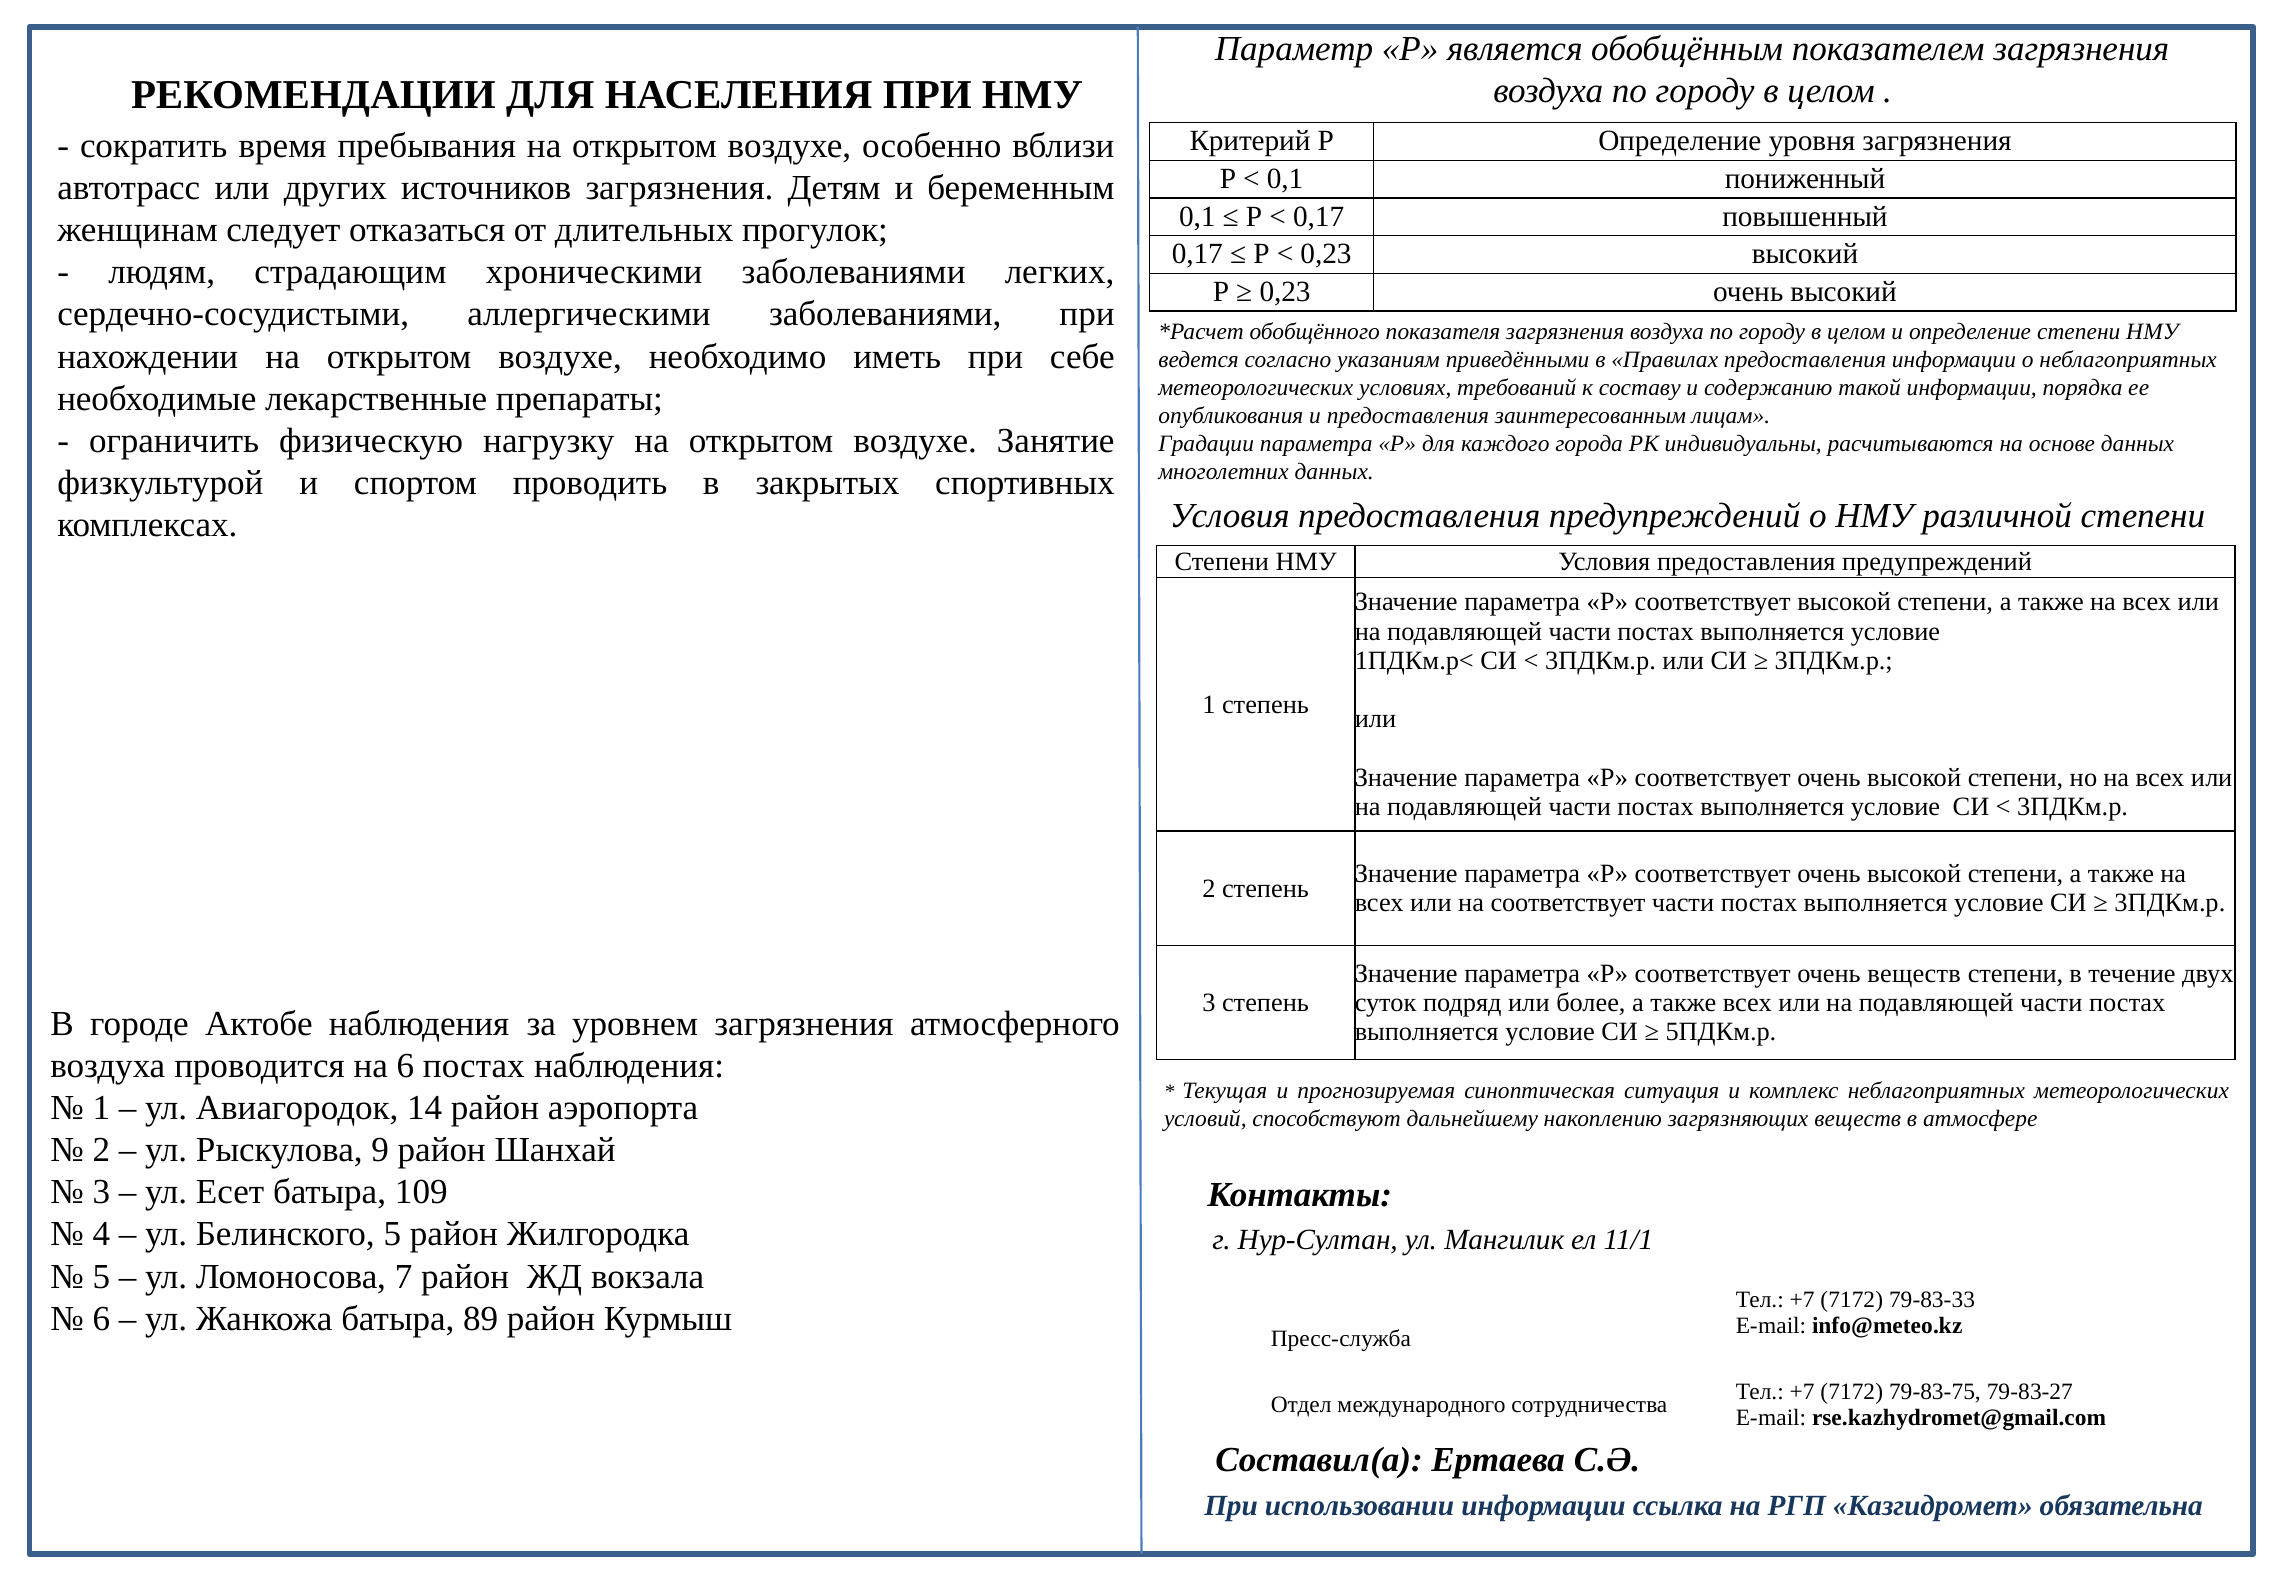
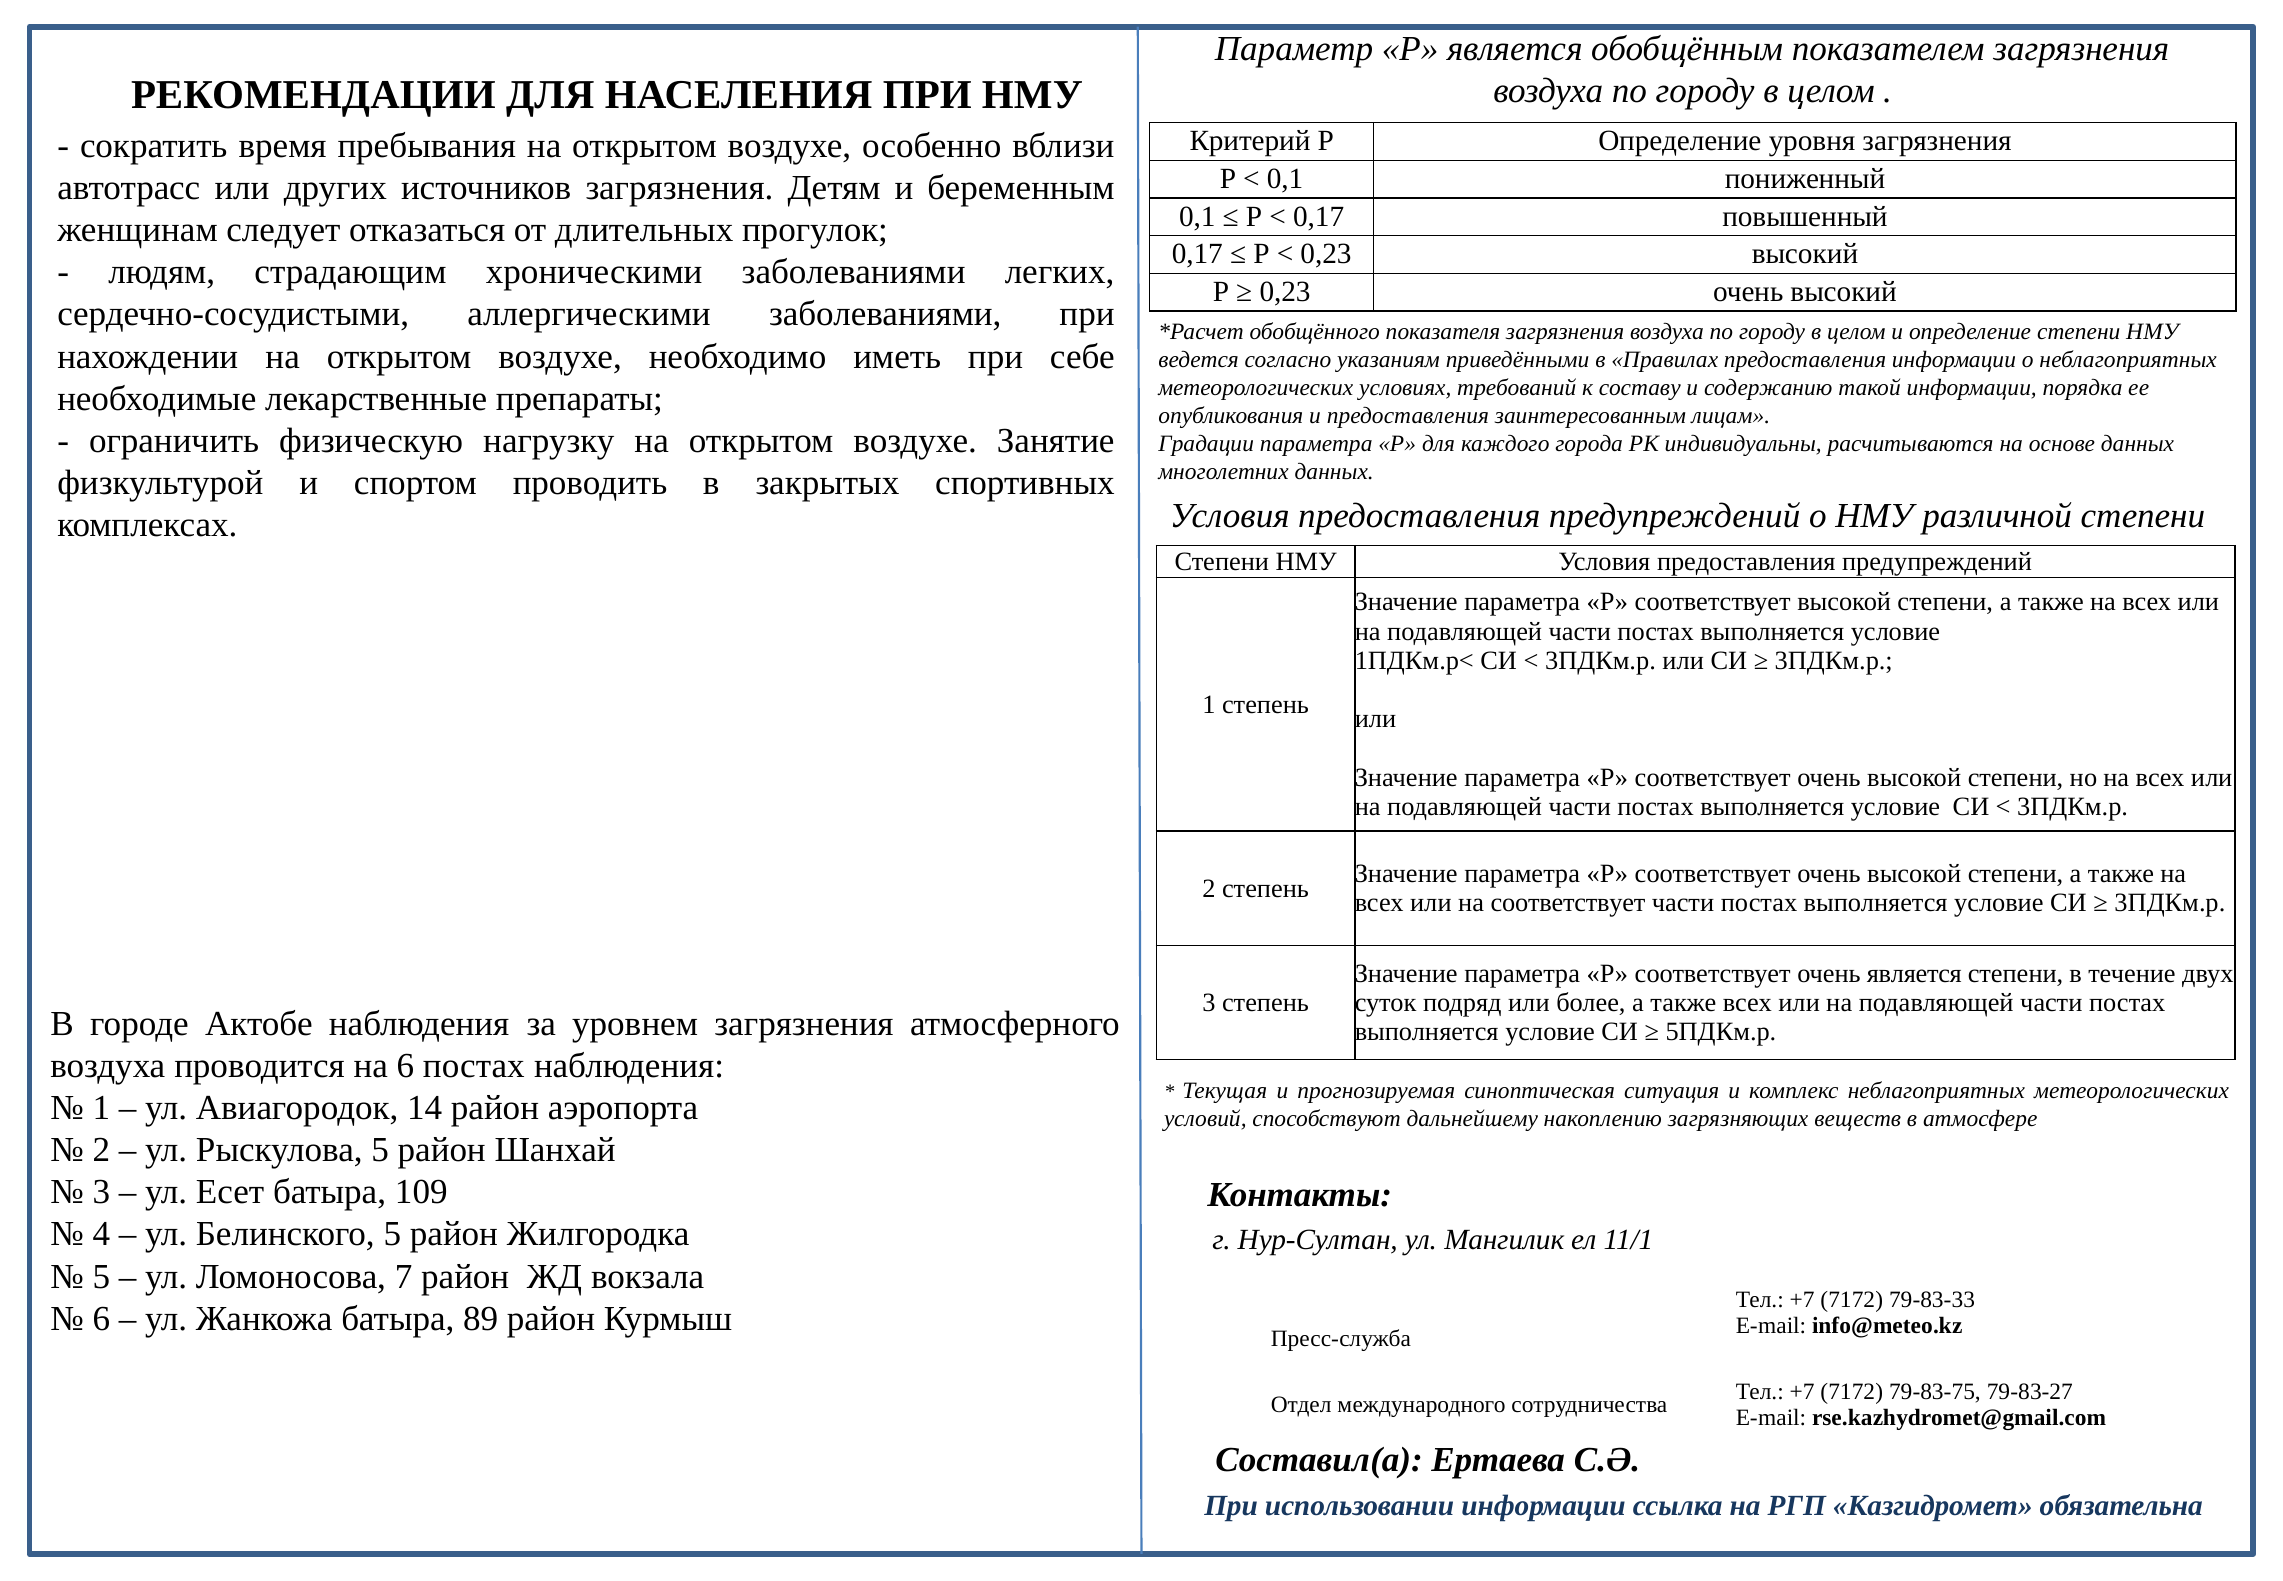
очень веществ: веществ -> является (1914, 973)
Рыскулова 9: 9 -> 5 (380, 1150)
